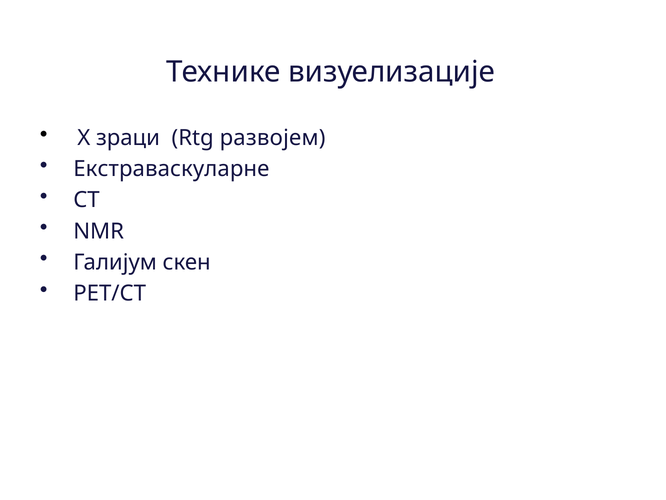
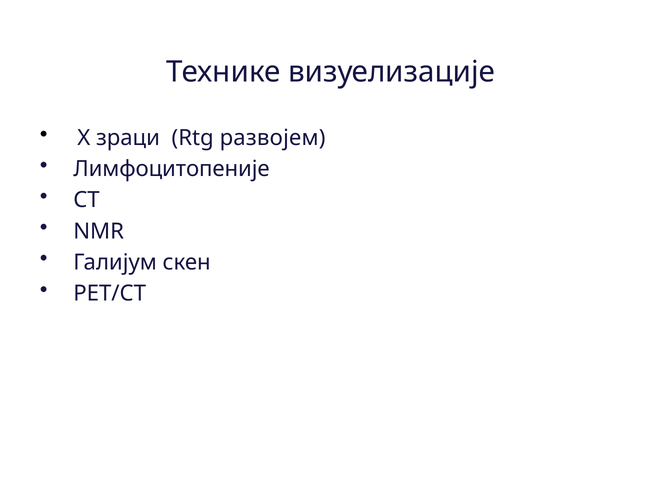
Екстраваскуларне: Екстраваскуларне -> Лимфоцитопеније (171, 169)
